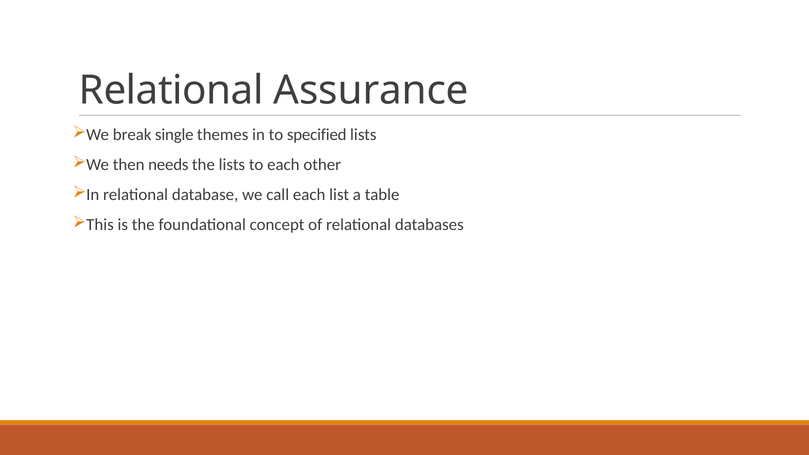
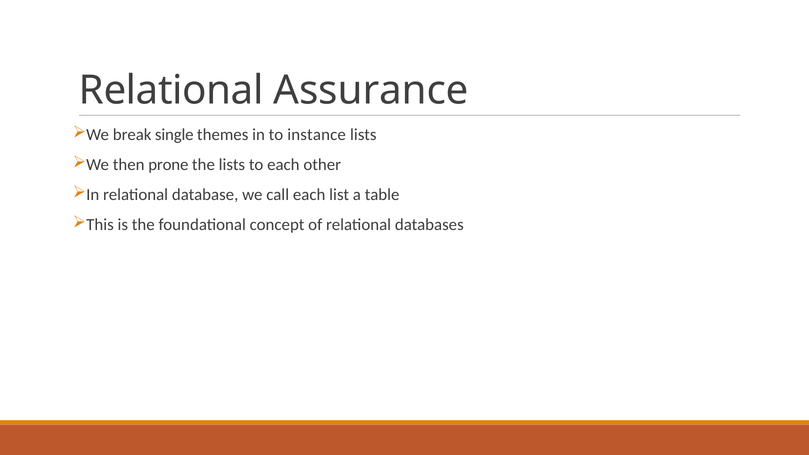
specified: specified -> instance (317, 135)
needs: needs -> prone (168, 165)
